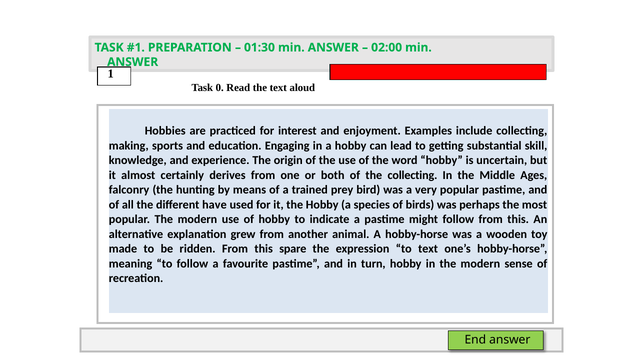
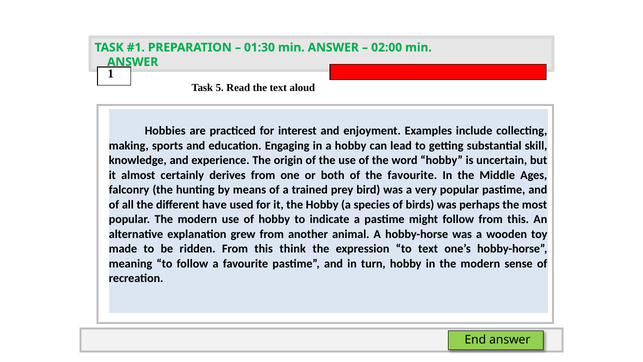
0: 0 -> 5 (220, 88)
the collecting: collecting -> favourite (412, 175)
spare: spare -> think (293, 249)
